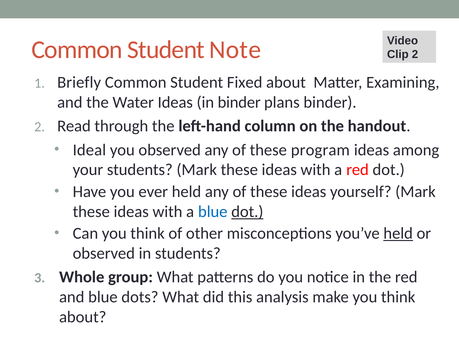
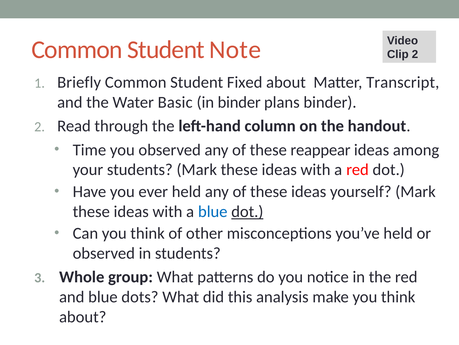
Examining: Examining -> Transcript (403, 82)
Water Ideas: Ideas -> Basic (175, 102)
Ideal: Ideal -> Time (89, 150)
program: program -> reappear (321, 150)
held underline: present -> none (398, 233)
